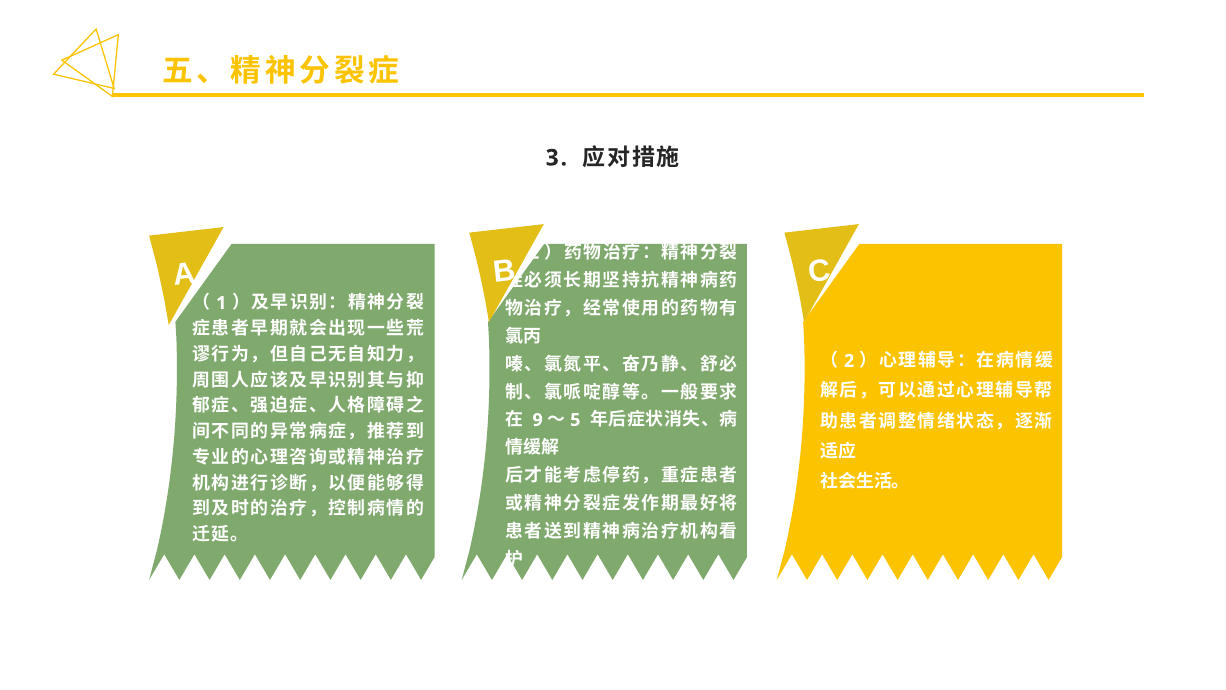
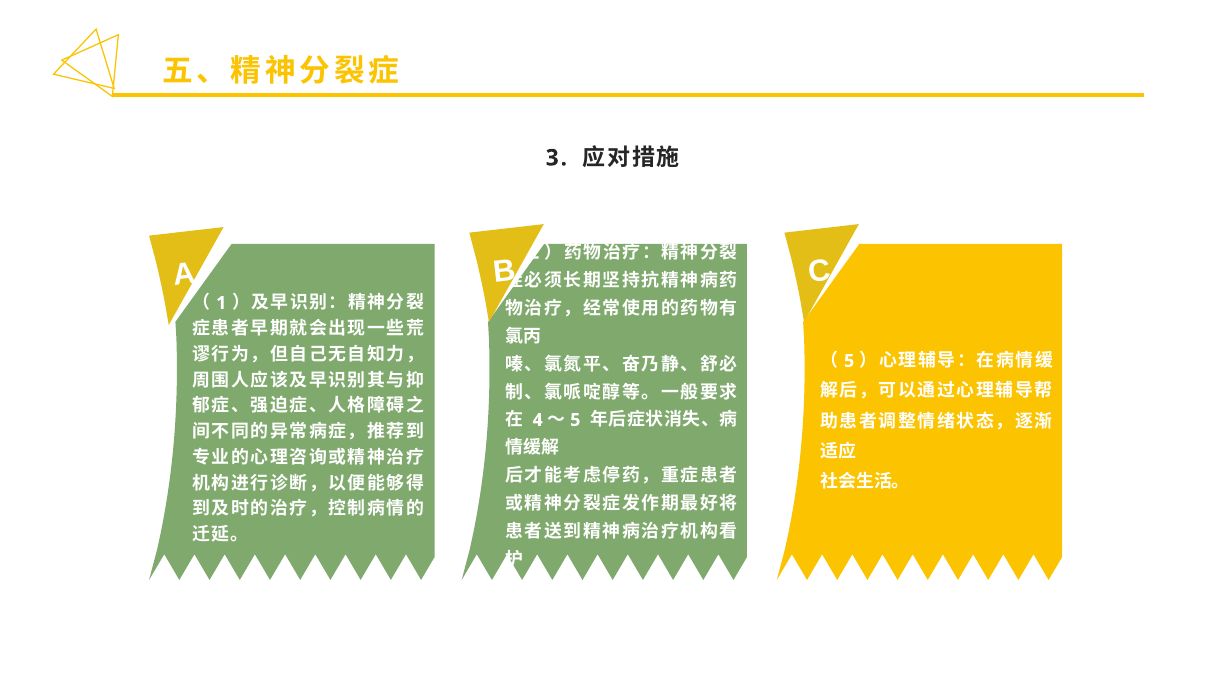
2: 2 -> 5 (849, 361)
9: 9 -> 4 (538, 420)
